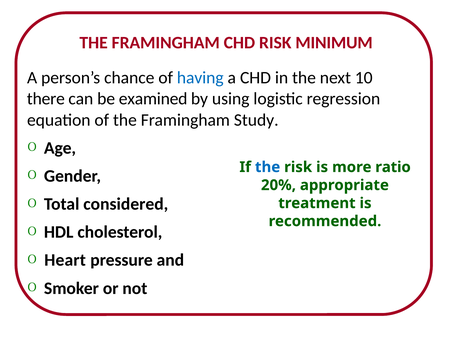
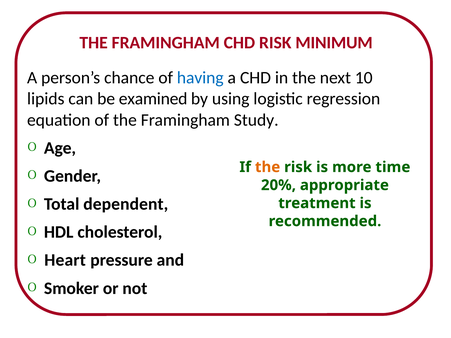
there: there -> lipids (46, 99)
the colour: blue -> orange (268, 167)
ratio: ratio -> time (393, 167)
considered: considered -> dependent (126, 204)
